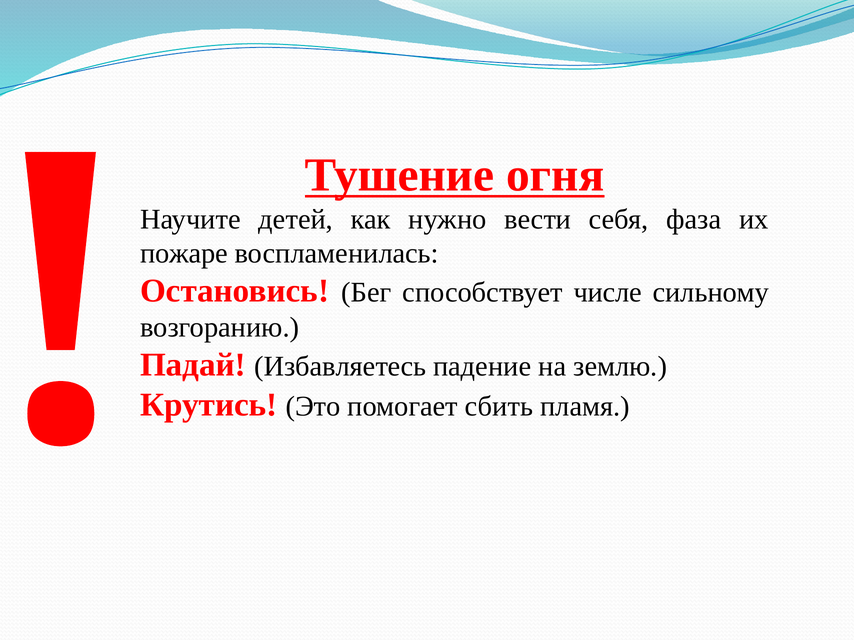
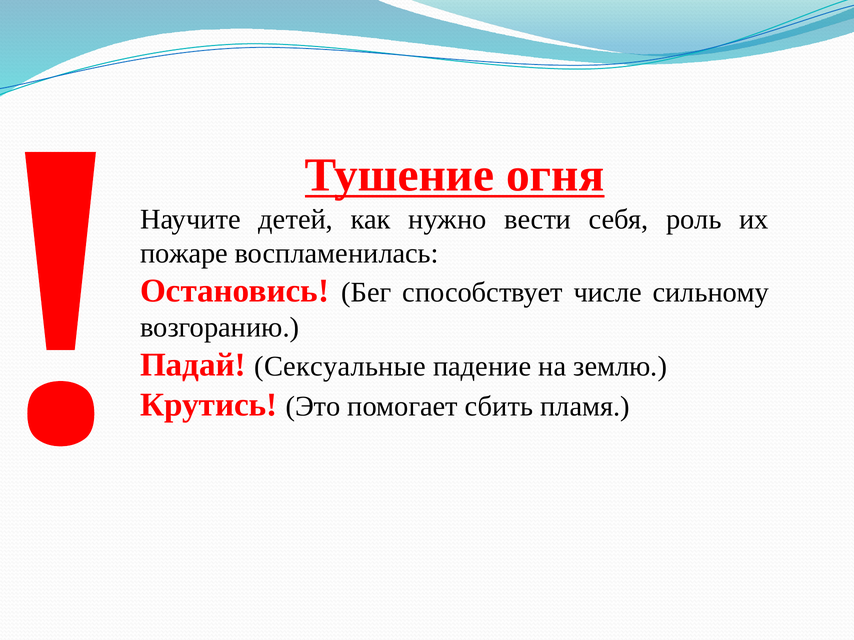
фаза: фаза -> роль (694, 220)
Избавляетесь: Избавляетесь -> Сексуальные (340, 367)
